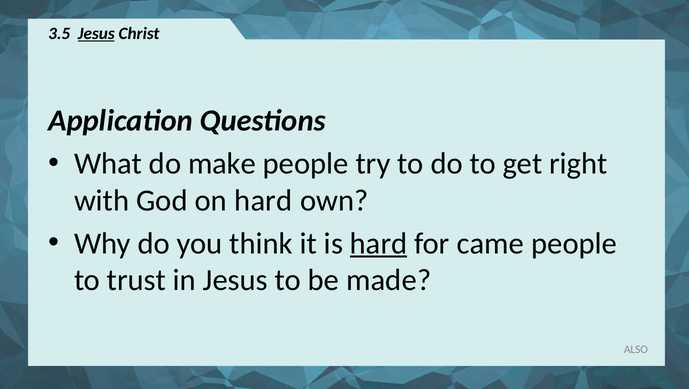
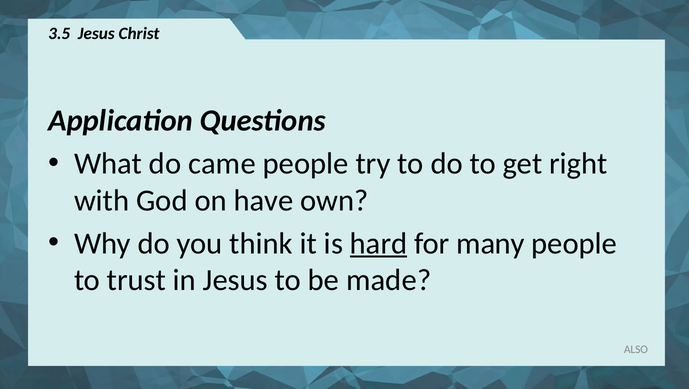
Jesus underline: present -> none (96, 34)
make: make -> came (222, 164)
on hard: hard -> have (264, 200)
came: came -> many (491, 243)
